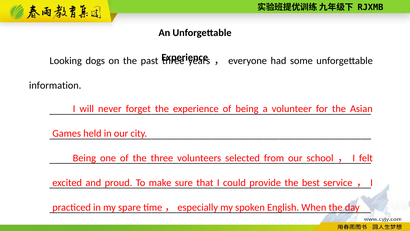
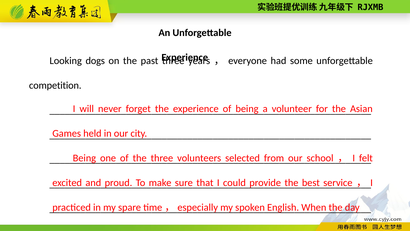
information: information -> competition (55, 85)
